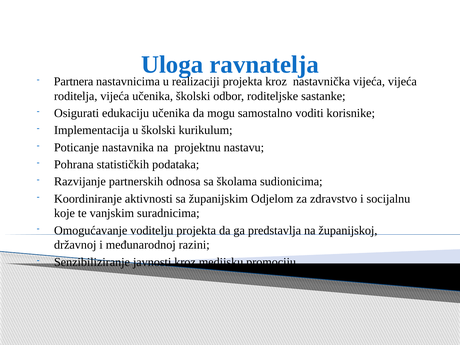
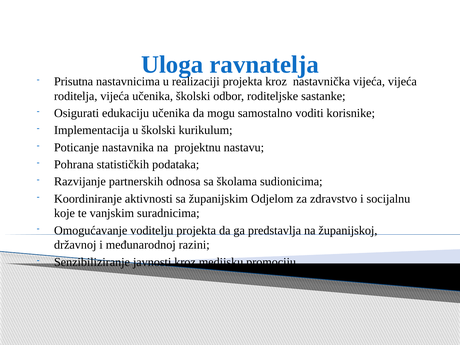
Partnera: Partnera -> Prisutna (74, 81)
